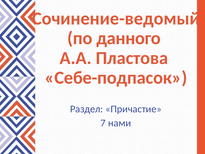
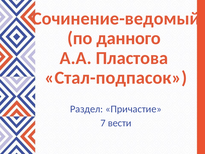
Себе-подпасок: Себе-подпасок -> Стал-подпасок (116, 78)
нами: нами -> вести (120, 123)
